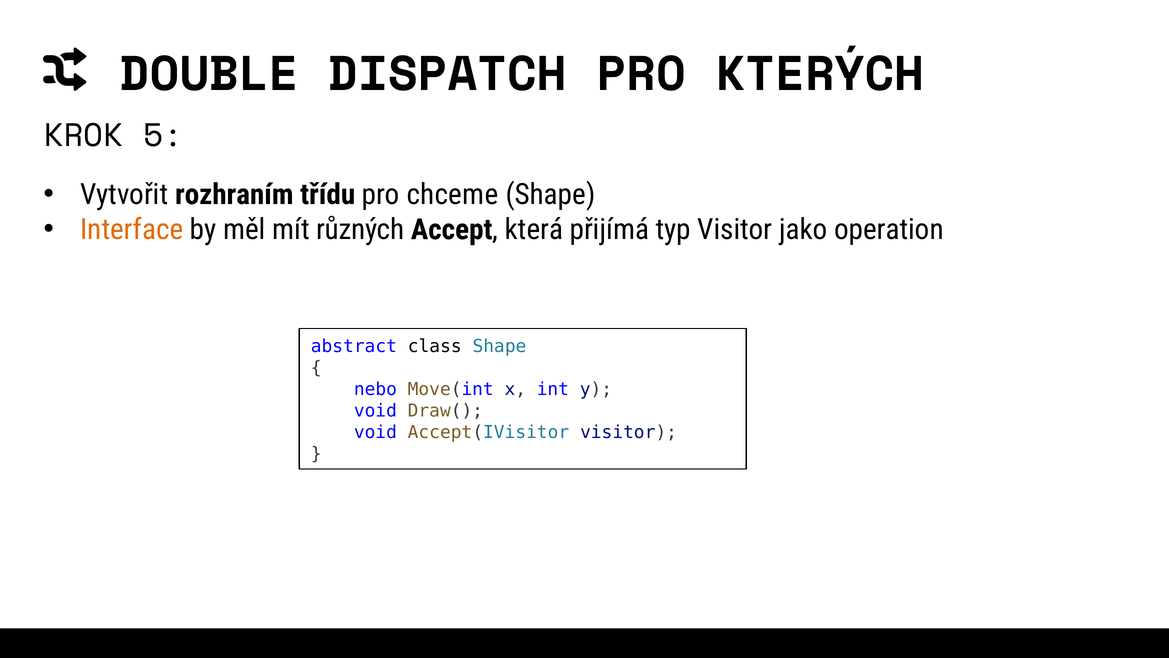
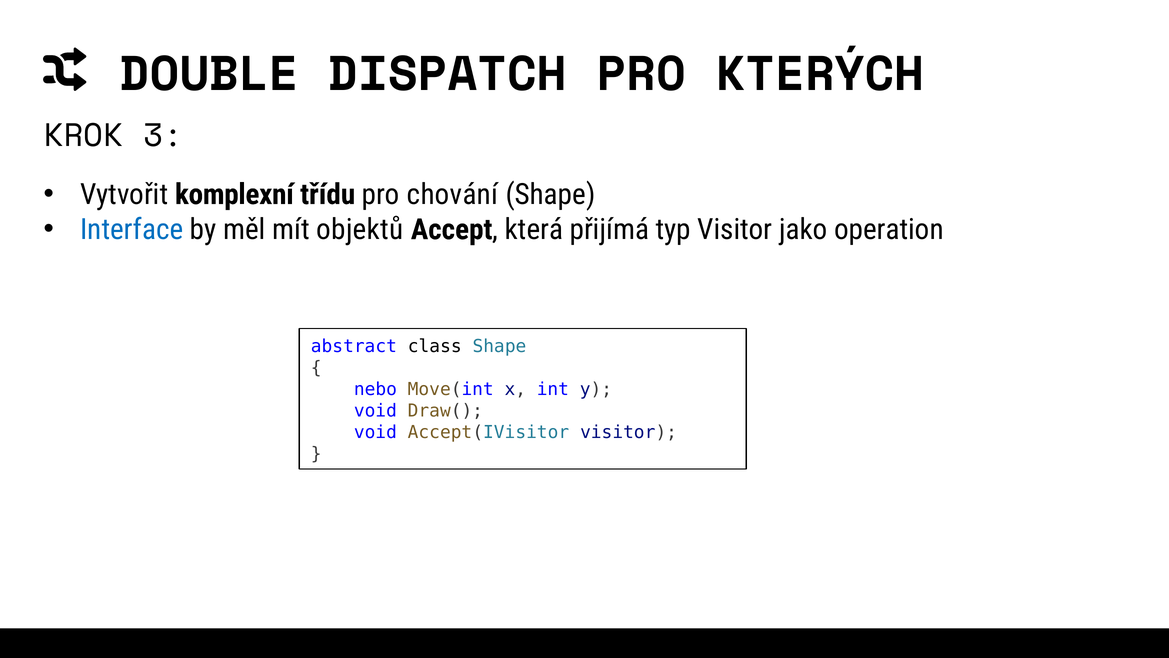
5: 5 -> 3 (163, 135)
rozhraním: rozhraním -> komplexní (234, 194)
chceme: chceme -> chování (452, 194)
Interface colour: orange -> blue (132, 229)
různých: různých -> objektů (360, 229)
